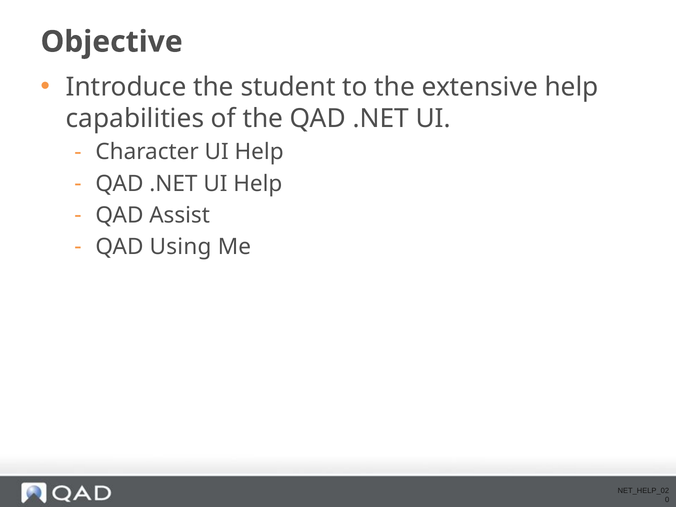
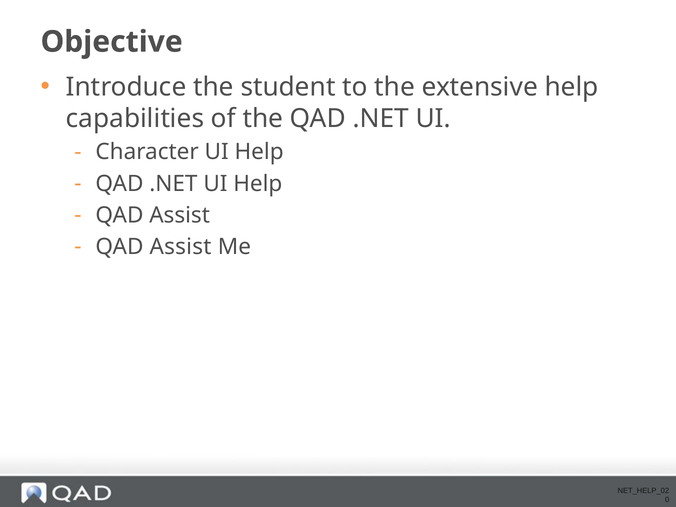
Using: Using -> Assist (181, 247)
